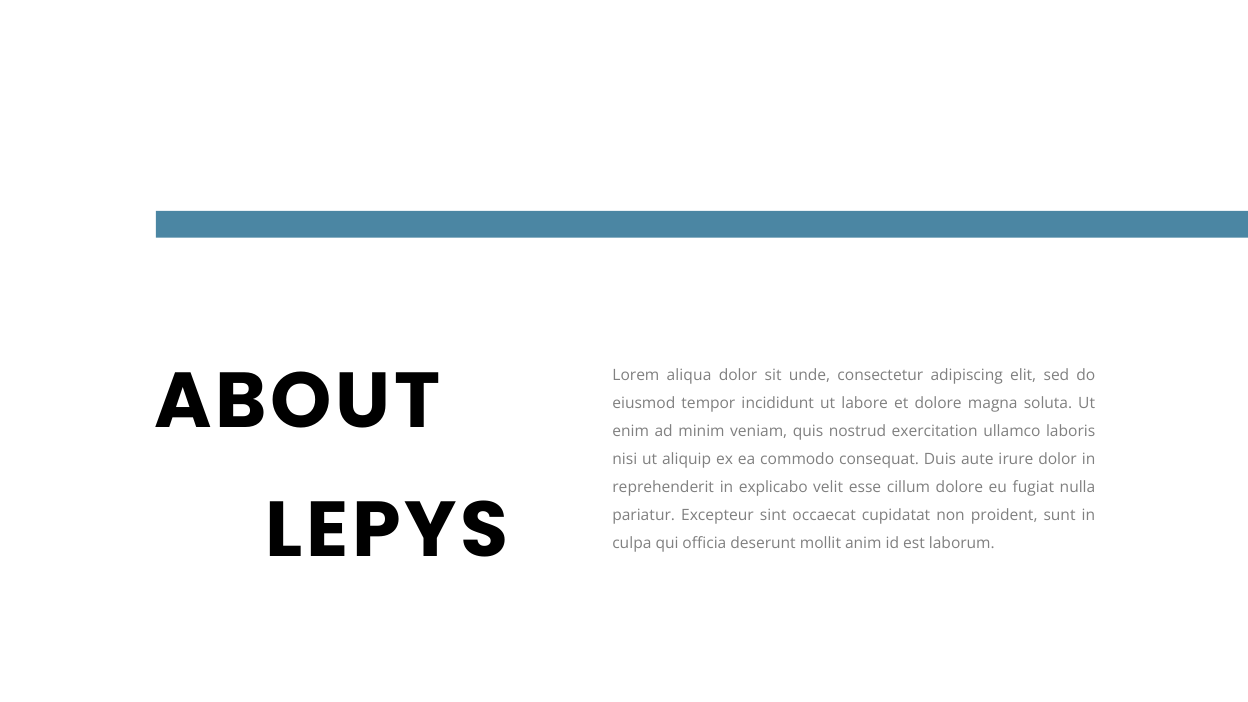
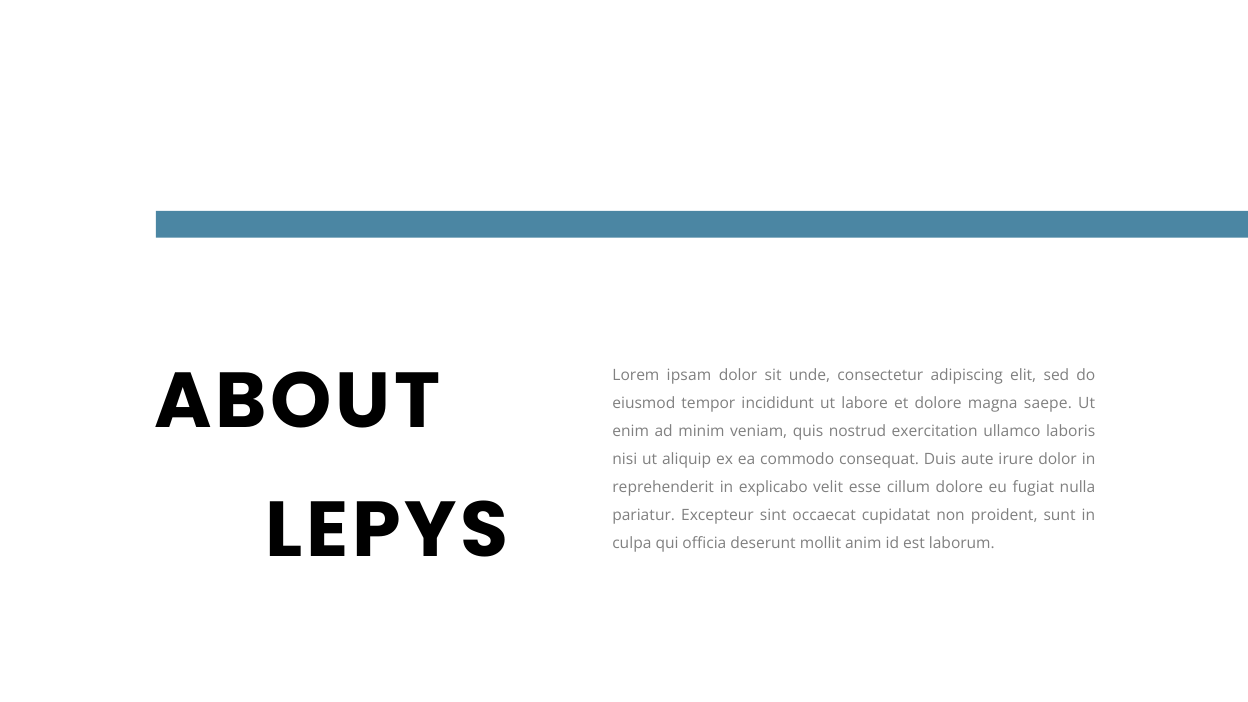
aliqua: aliqua -> ipsam (689, 375)
soluta: soluta -> saepe (1048, 403)
